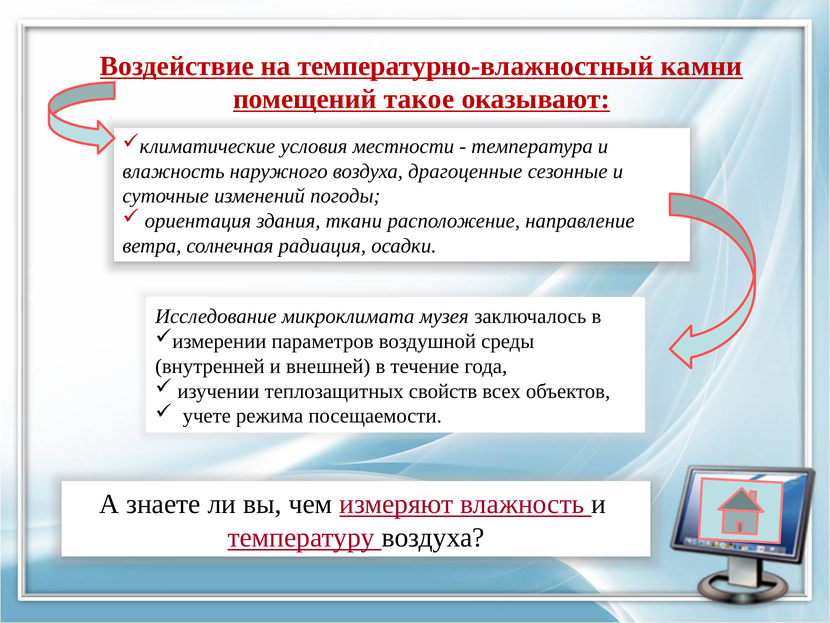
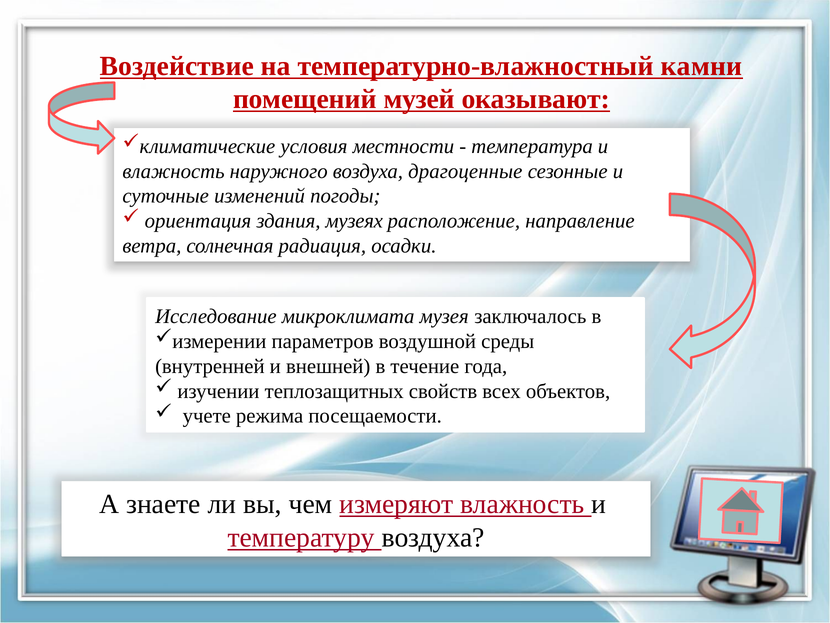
такое: такое -> музей (419, 99)
ткани: ткани -> музеях (354, 221)
